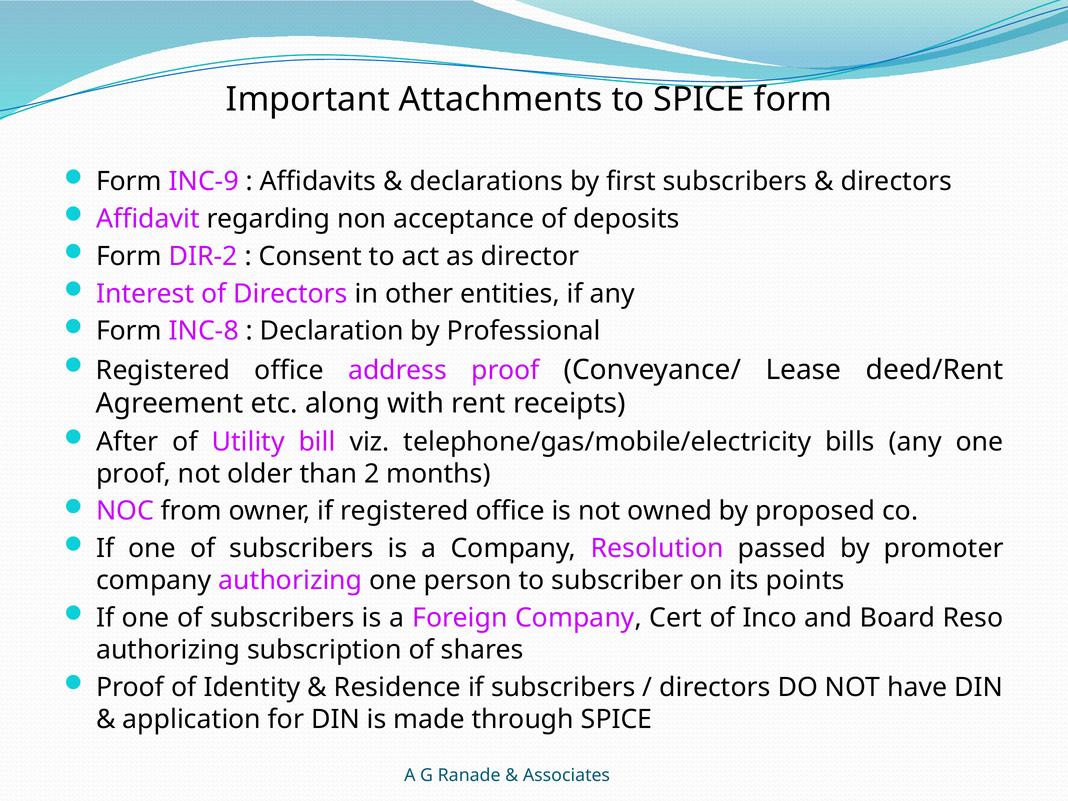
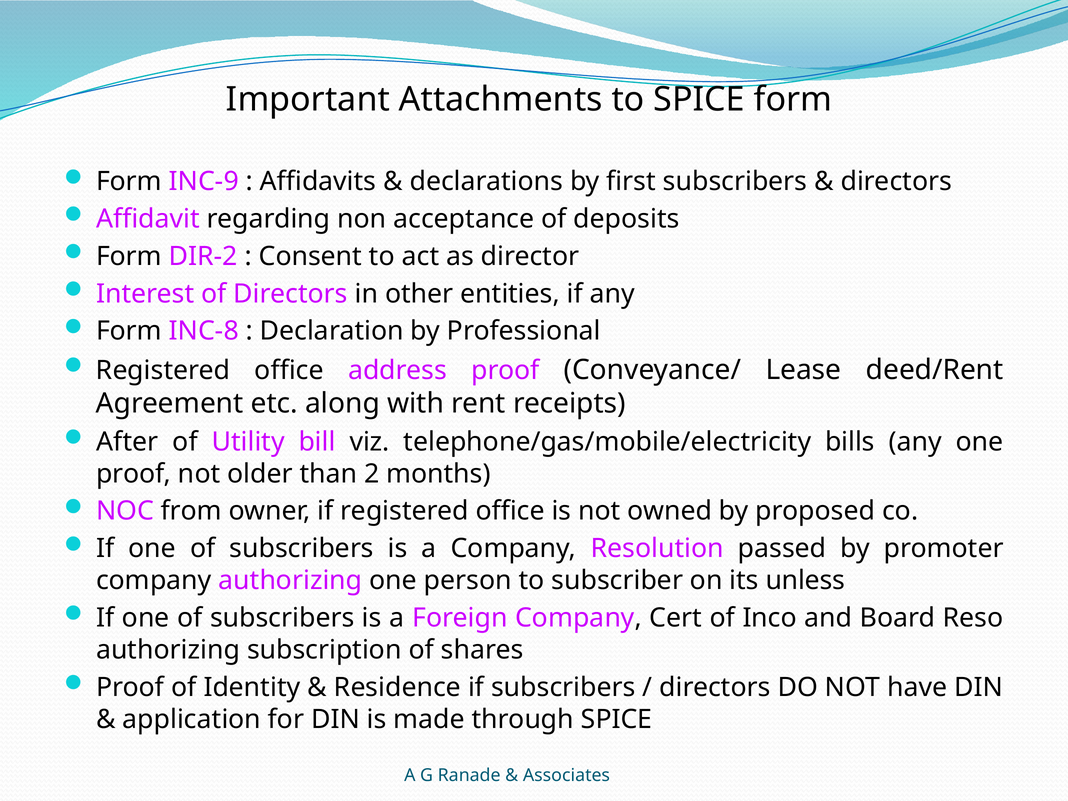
points: points -> unless (805, 581)
